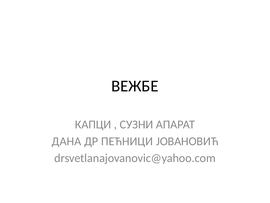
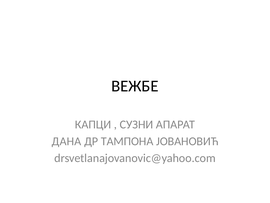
ПЕЋНИЦИ: ПЕЋНИЦИ -> ТАМПОНА (127, 141)
